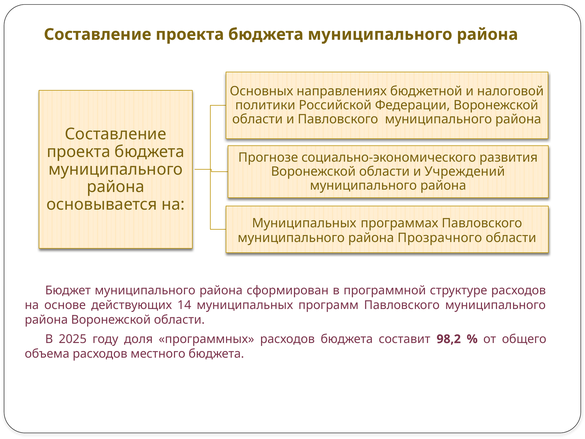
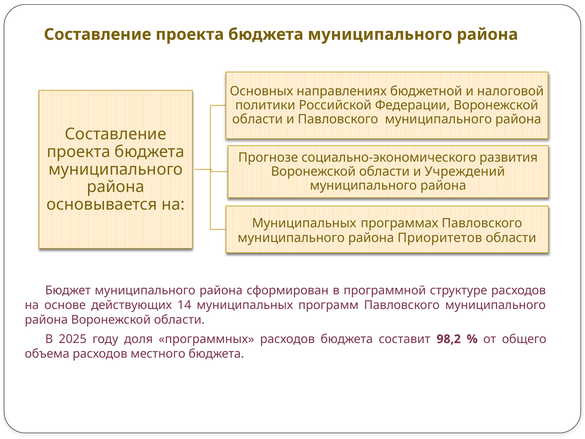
Прозрачного: Прозрачного -> Приоритетов (440, 238)
